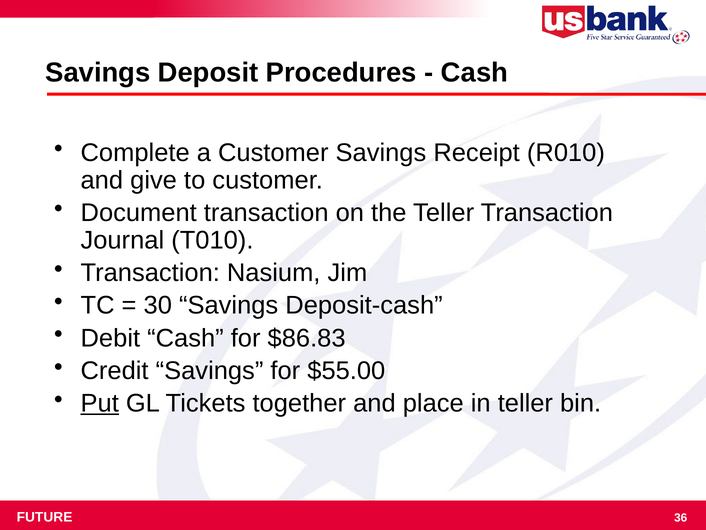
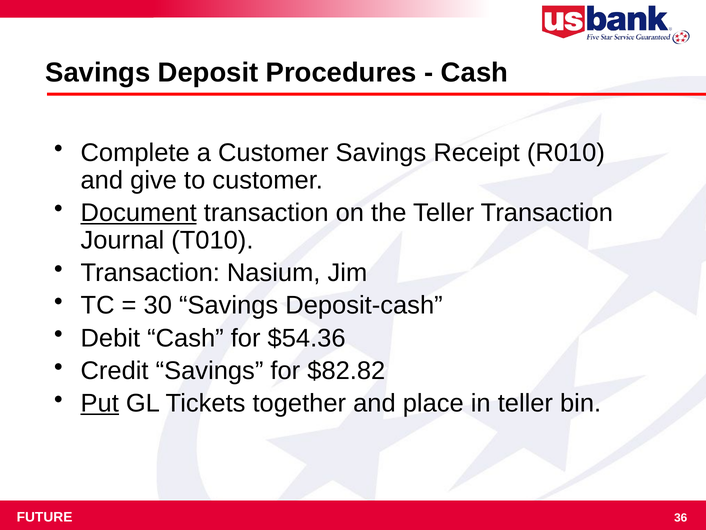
Document underline: none -> present (139, 213)
$86.83: $86.83 -> $54.36 (307, 338)
$55.00: $55.00 -> $82.82 (346, 370)
